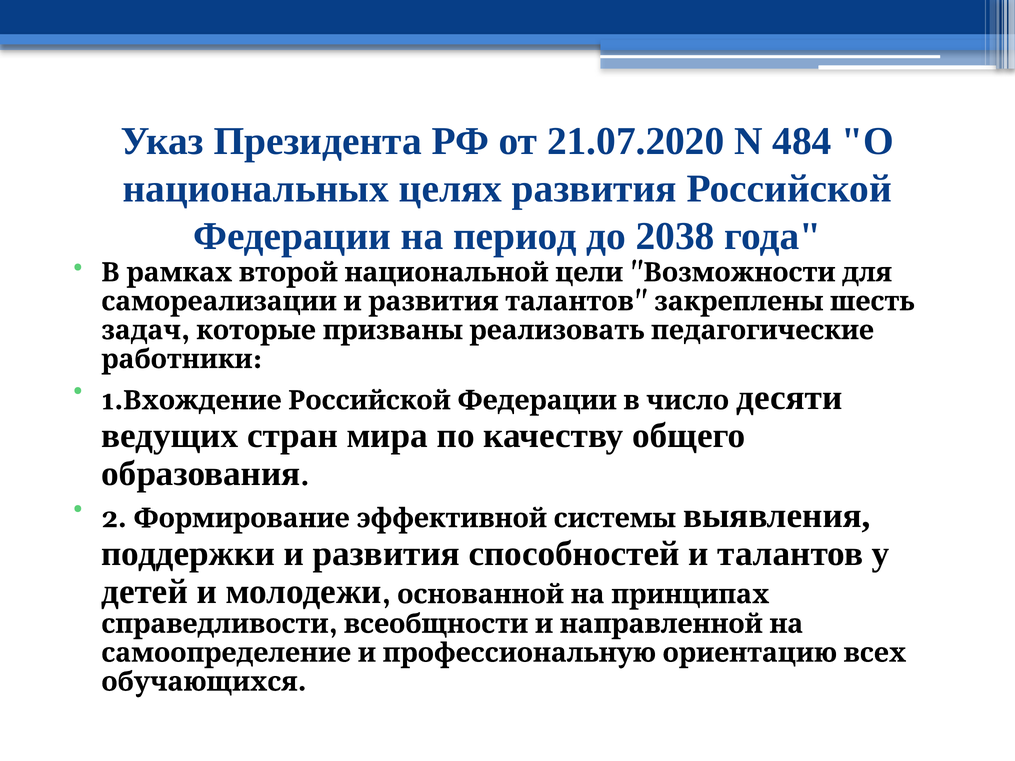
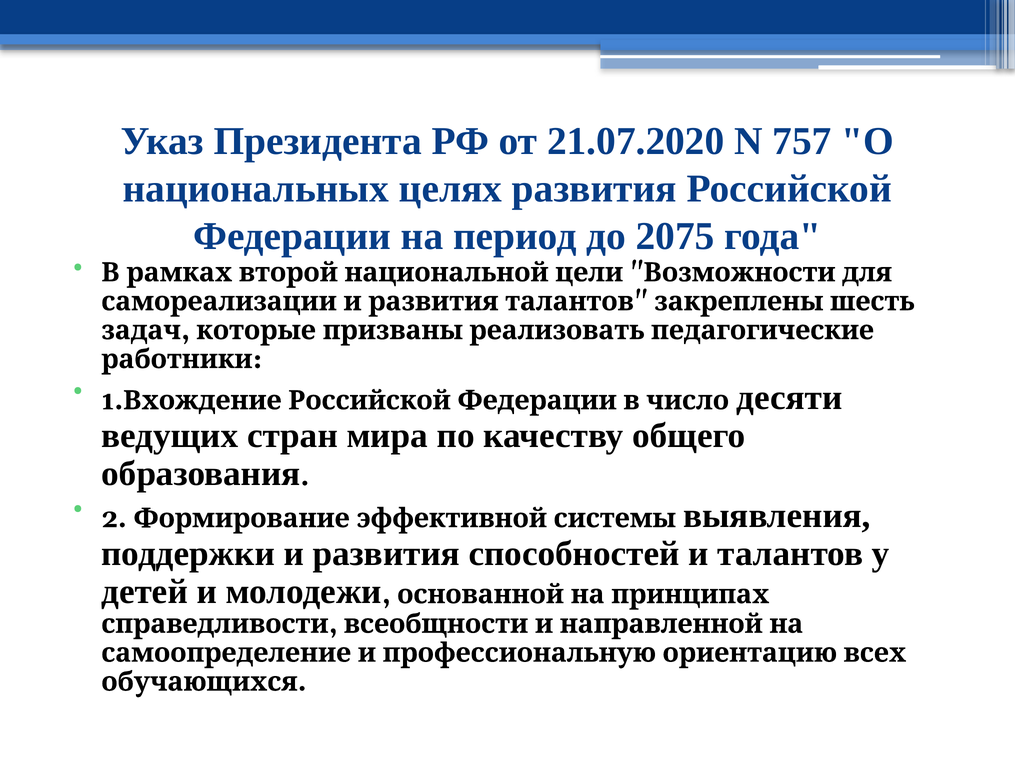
484: 484 -> 757 (802, 141)
2038: 2038 -> 2075 (675, 236)
